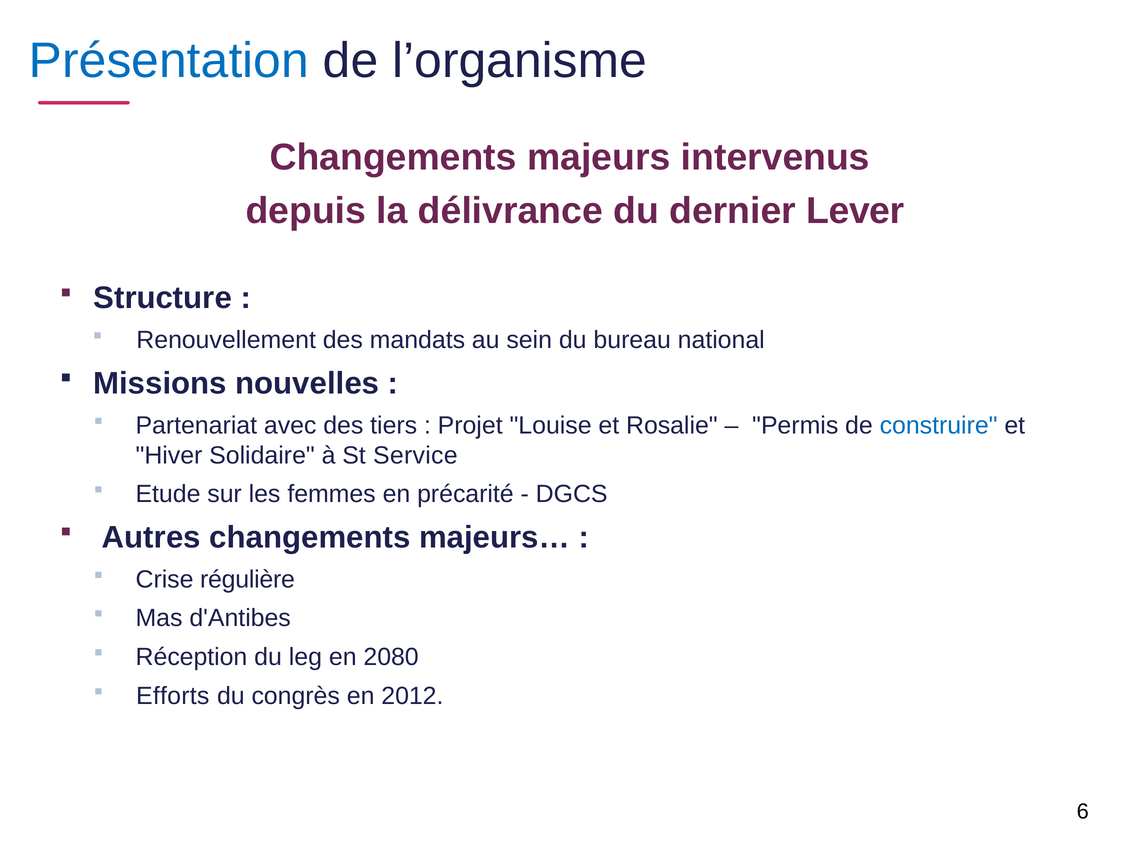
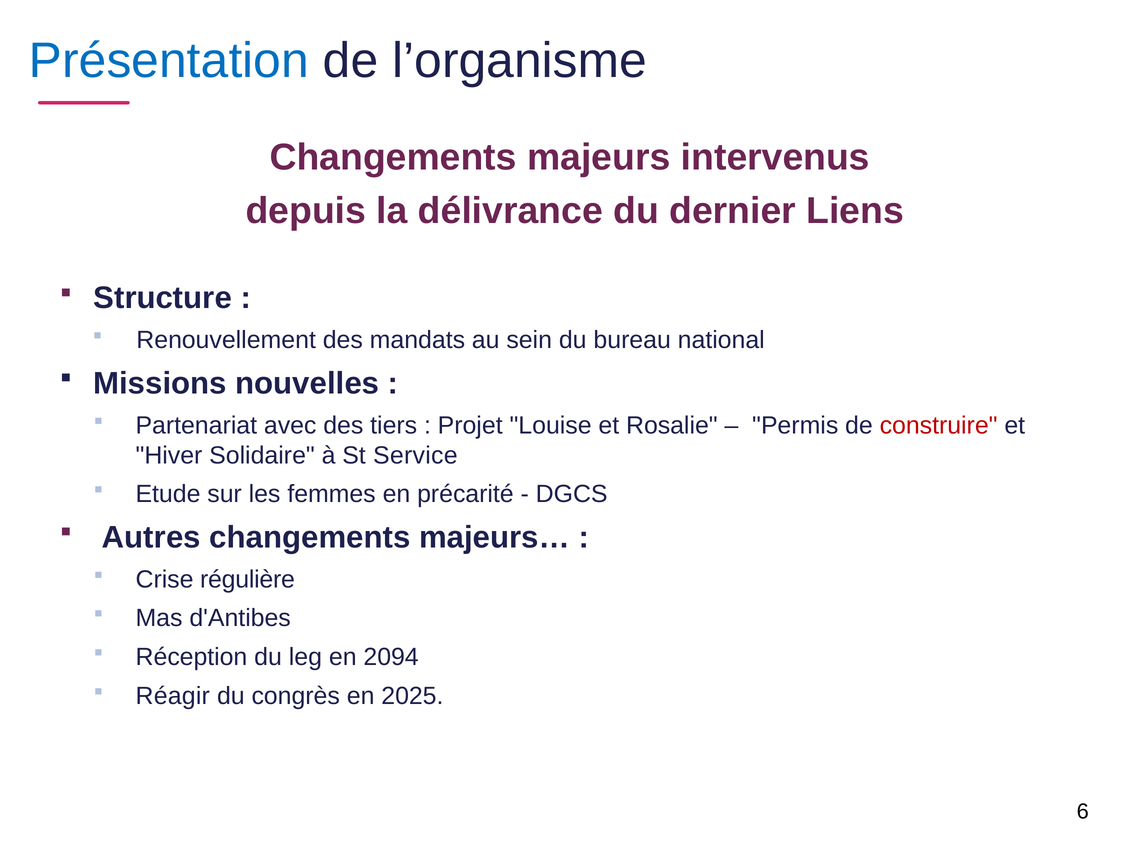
Lever: Lever -> Liens (855, 211)
construire colour: blue -> red (939, 426)
2080: 2080 -> 2094 (391, 658)
Efforts: Efforts -> Réagir (173, 696)
2012: 2012 -> 2025 (412, 696)
